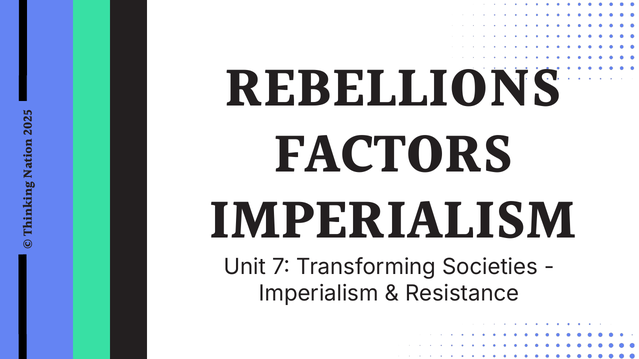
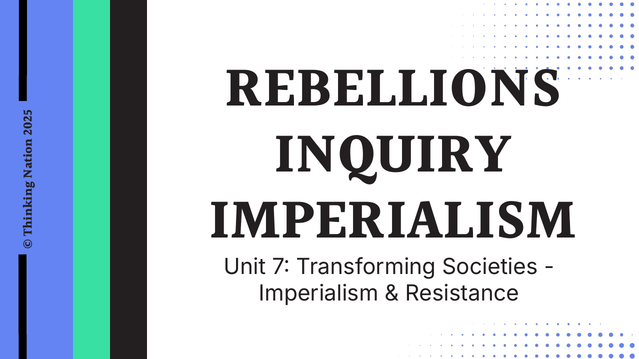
FACTORS: FACTORS -> INQUIRY (393, 156)
